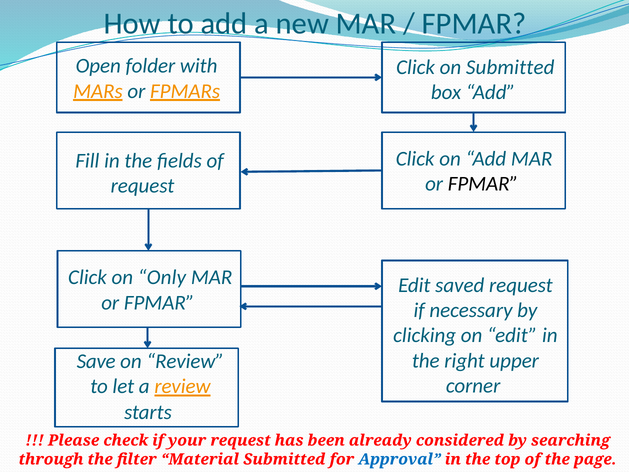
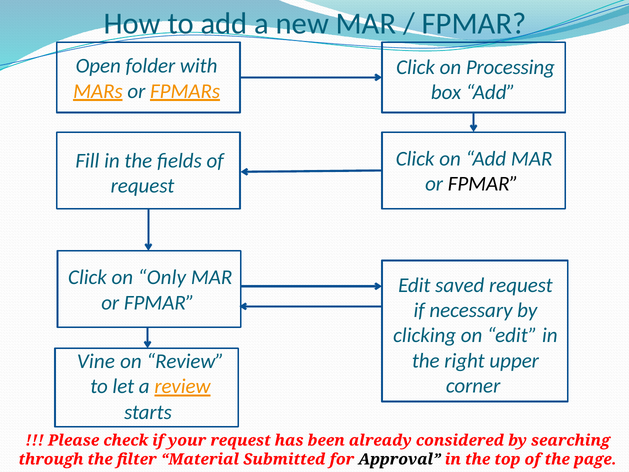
on Submitted: Submitted -> Processing (510, 67)
Save: Save -> Vine (96, 361)
Approval colour: blue -> black (400, 459)
